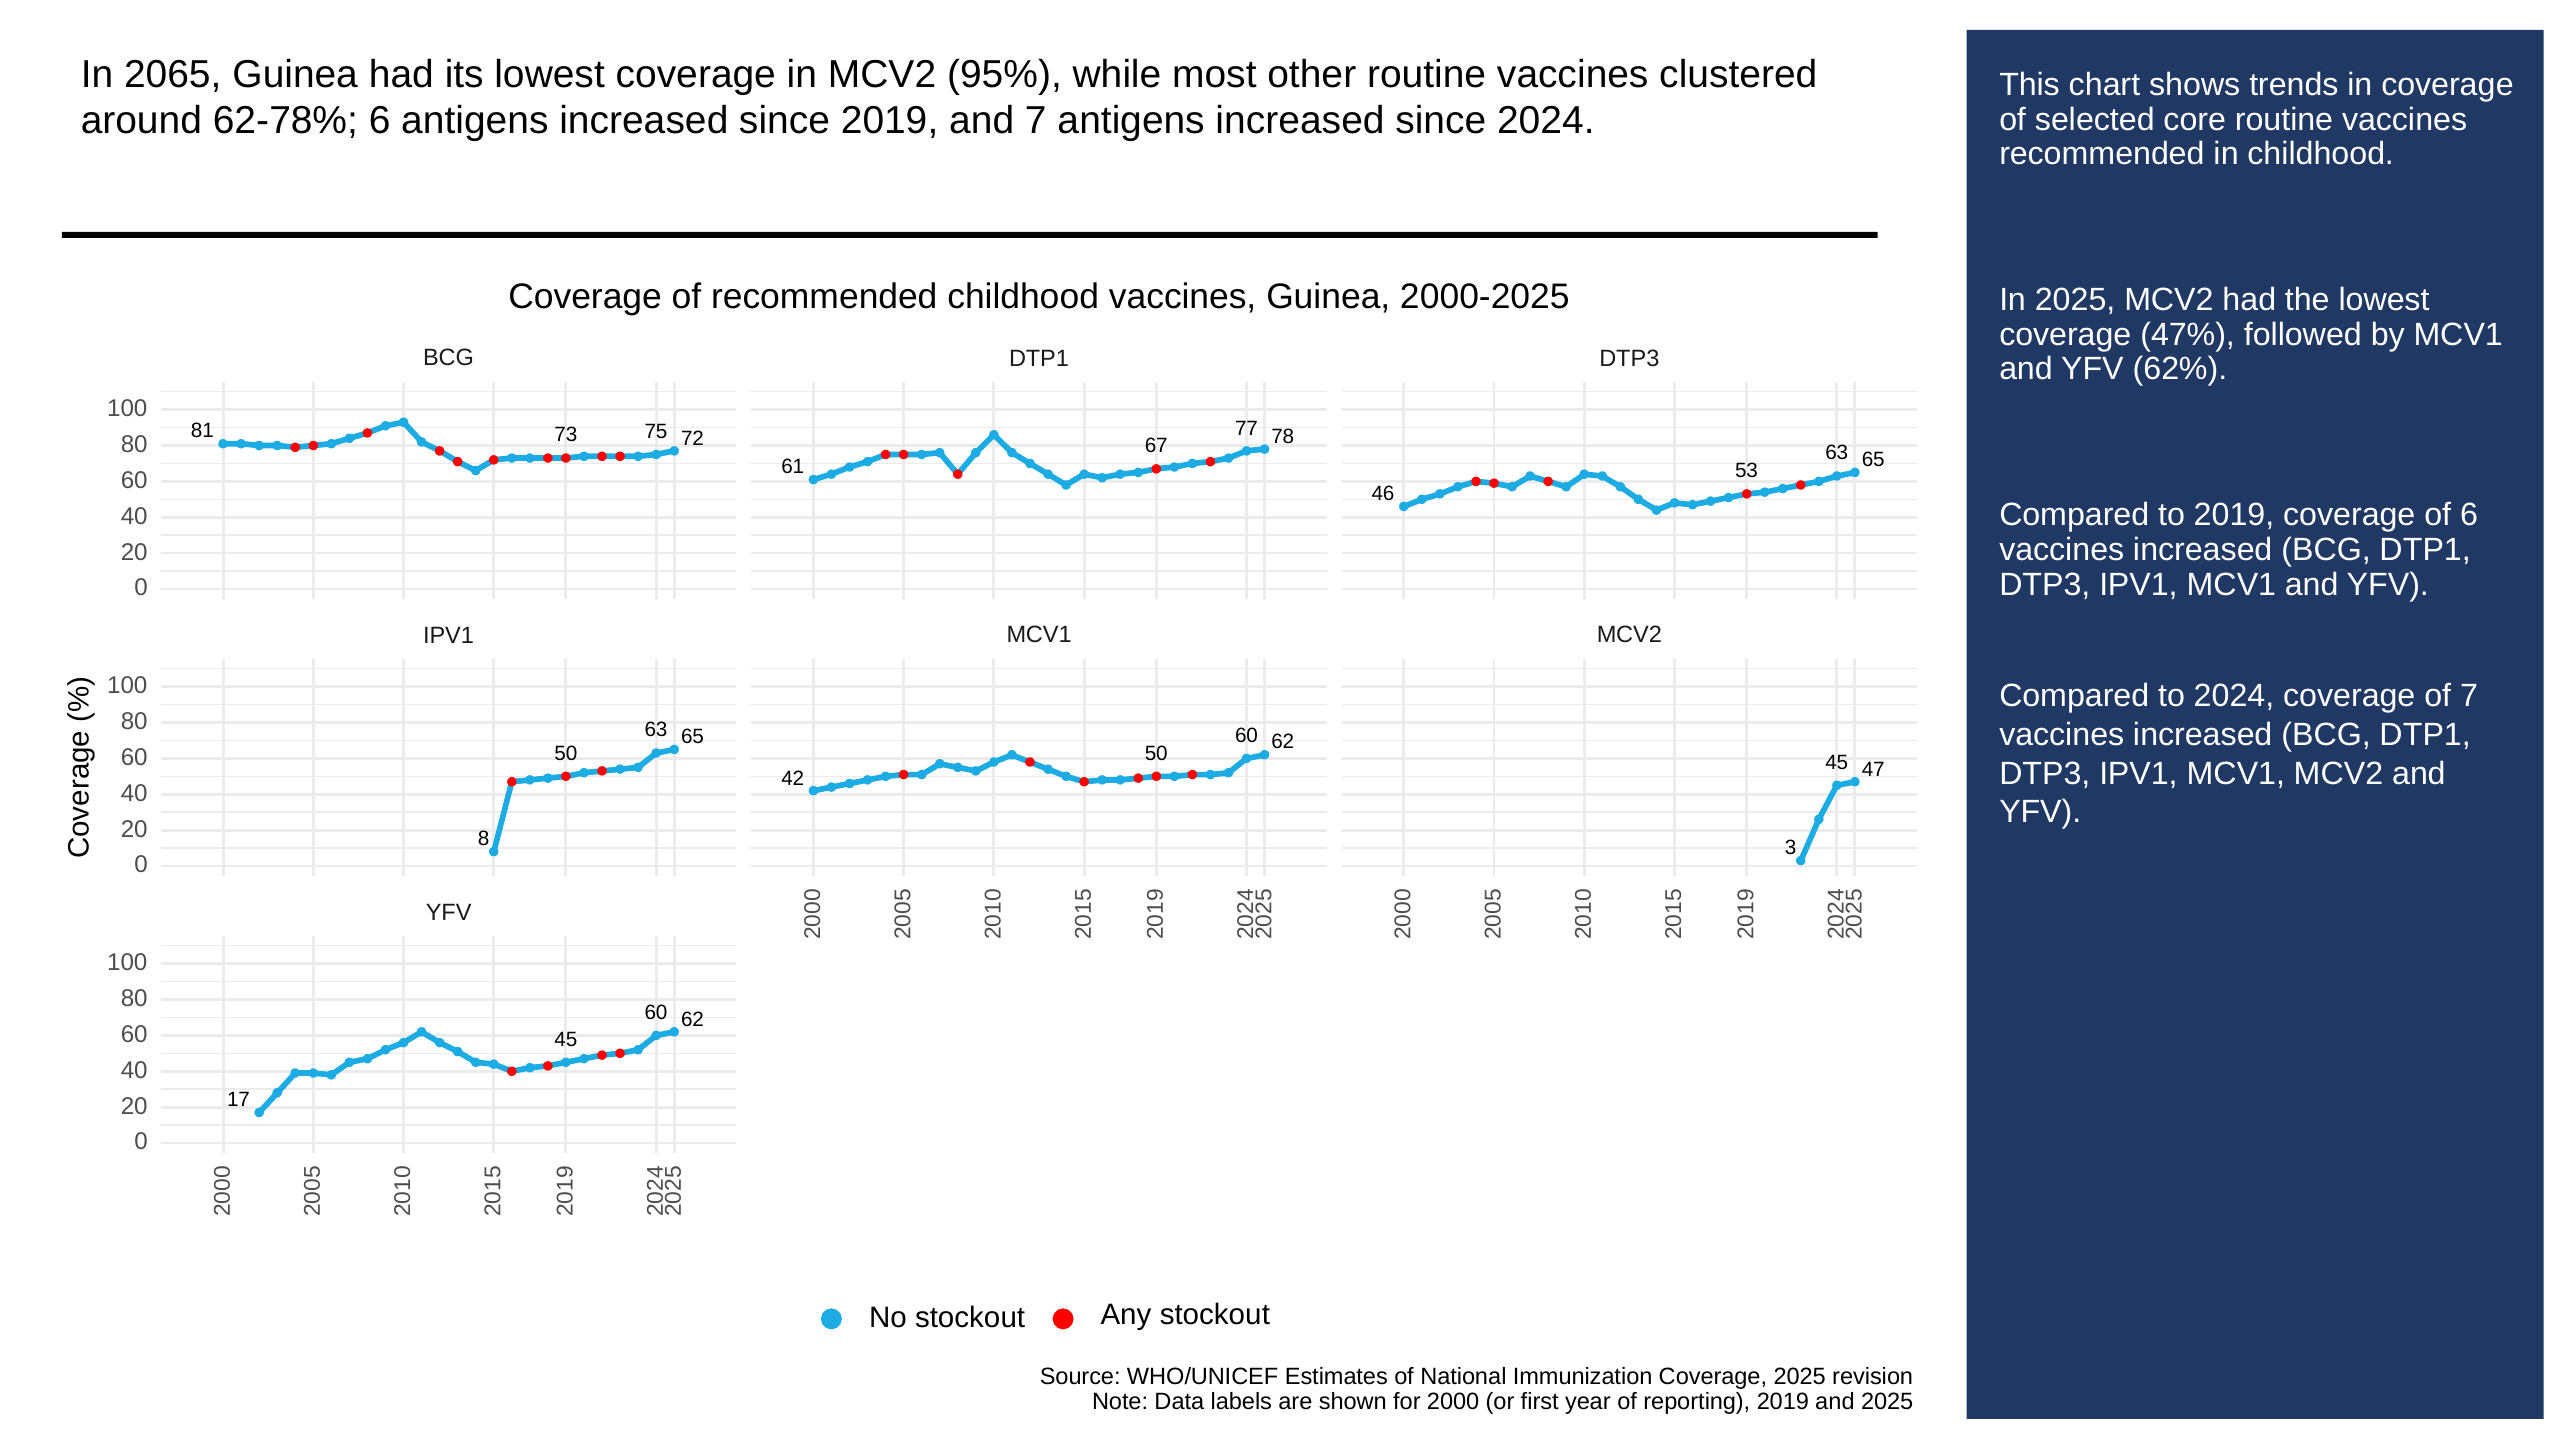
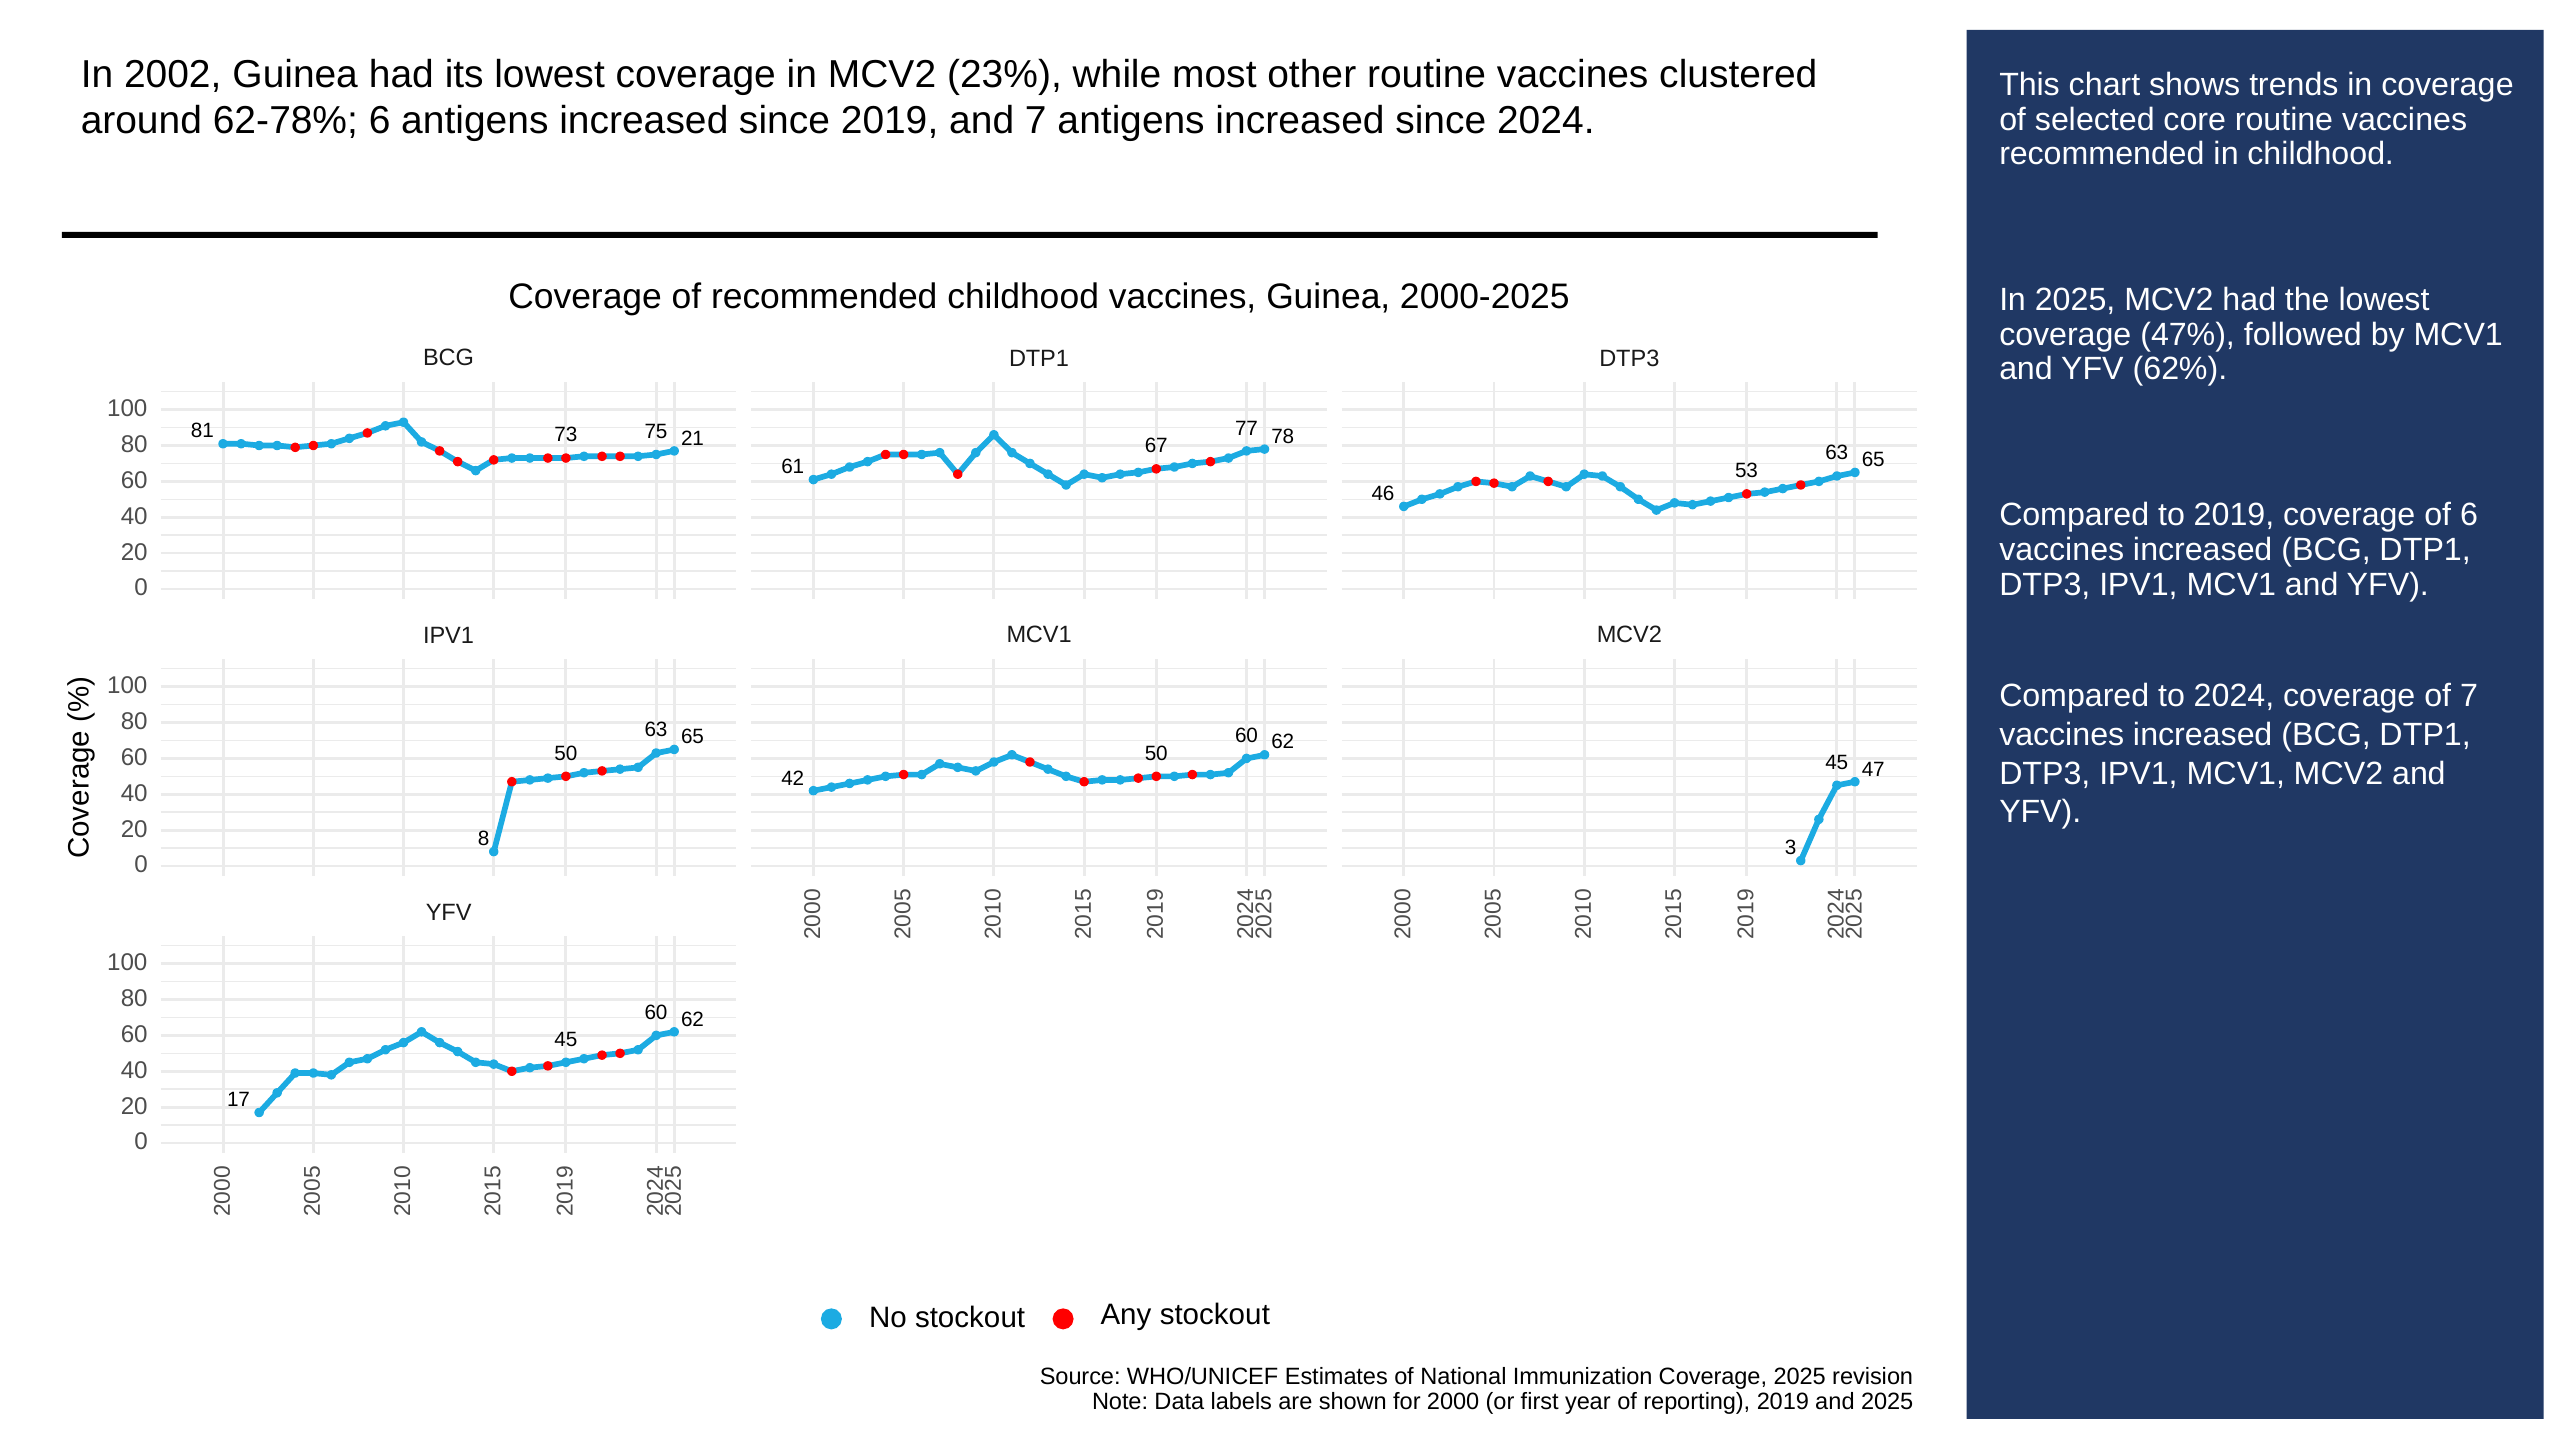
2065: 2065 -> 2002 (173, 74)
95%: 95% -> 23% (1004, 74)
72: 72 -> 21 (693, 439)
